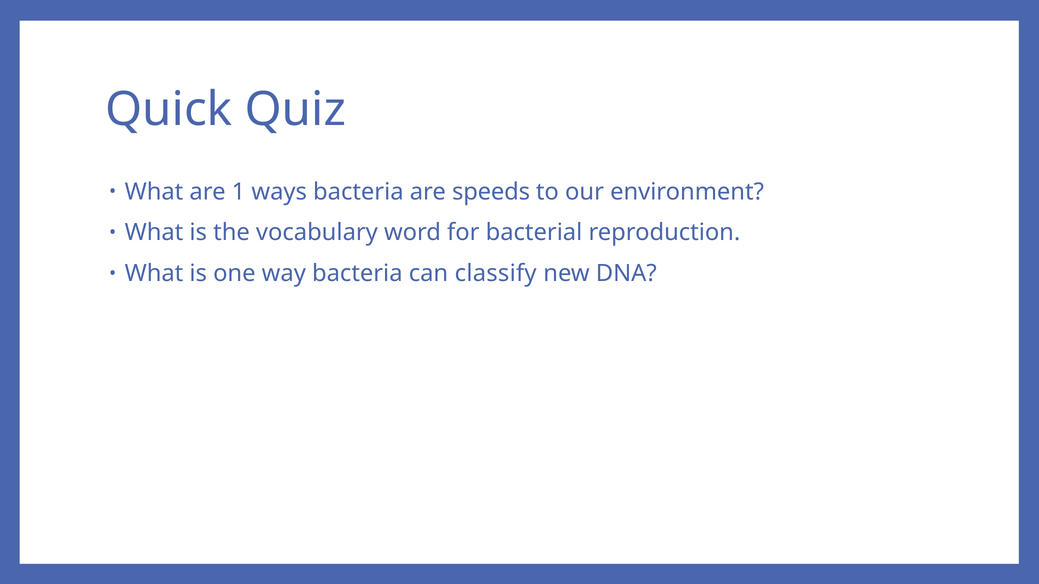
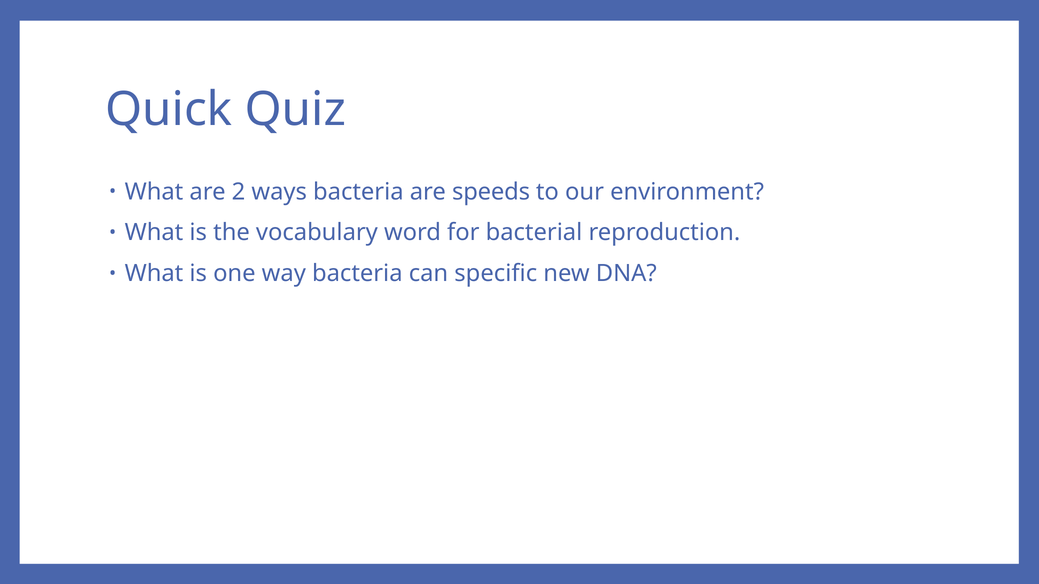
1: 1 -> 2 (238, 192)
classify: classify -> specific (496, 274)
